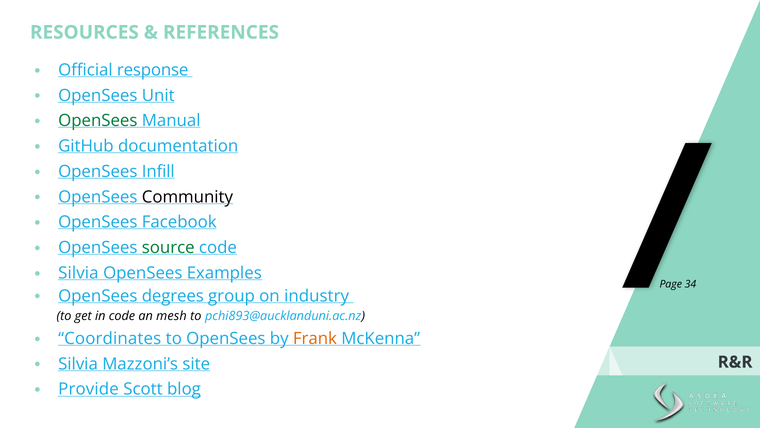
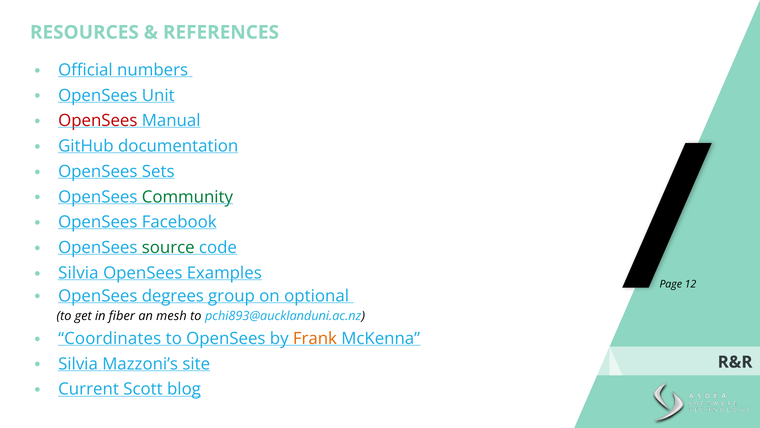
response: response -> numbers (153, 70)
OpenSees colour: green -> red (98, 121)
Infill: Infill -> Sets (158, 171)
Community colour: black -> green (187, 197)
34: 34 -> 12 (691, 284)
industry: industry -> optional (317, 296)
in code: code -> fiber (122, 316)
Provide: Provide -> Current (89, 389)
